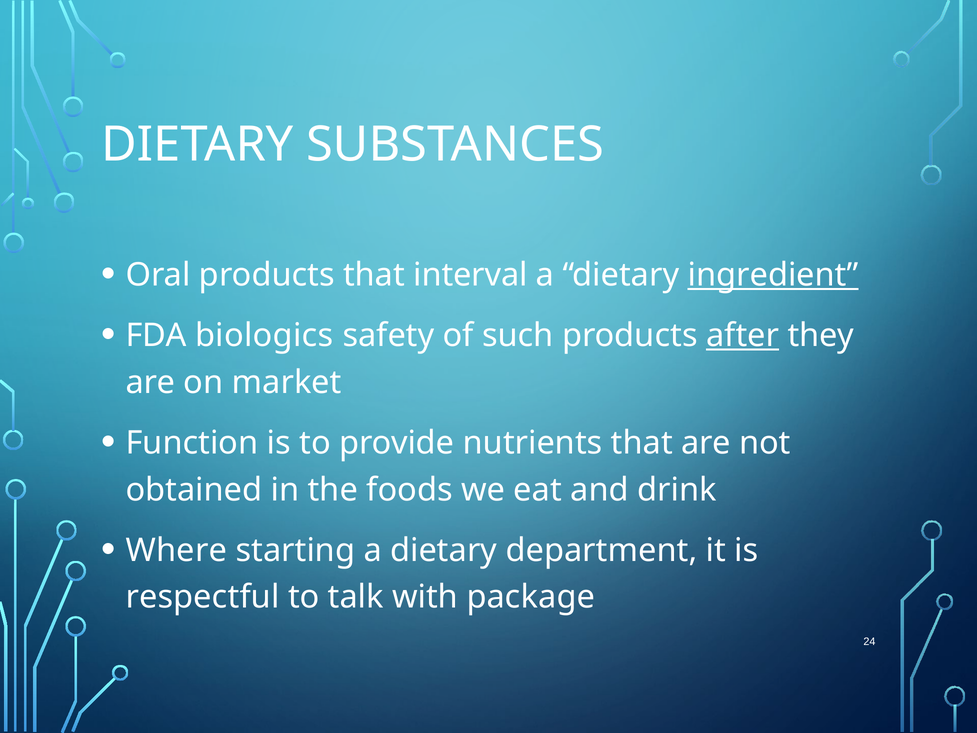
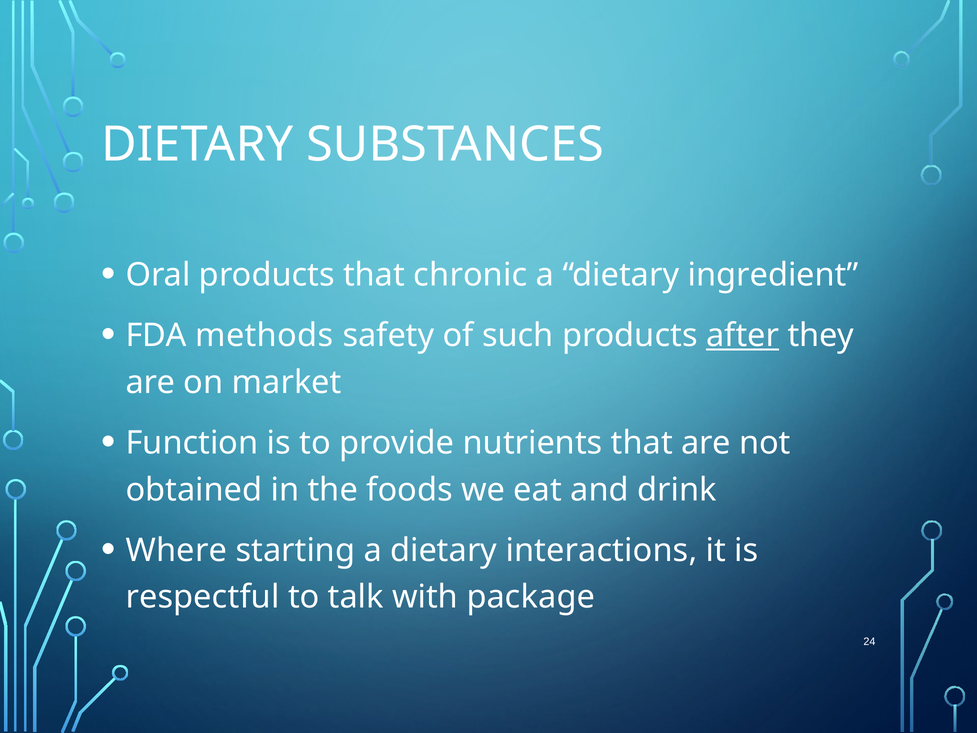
interval: interval -> chronic (470, 275)
ingredient underline: present -> none (773, 275)
biologics: biologics -> methods (264, 335)
department: department -> interactions (601, 550)
